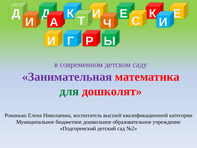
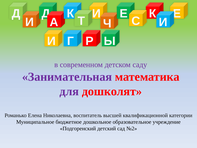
для colour: green -> purple (69, 91)
